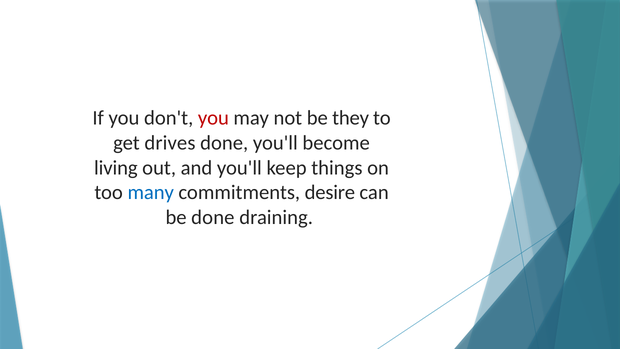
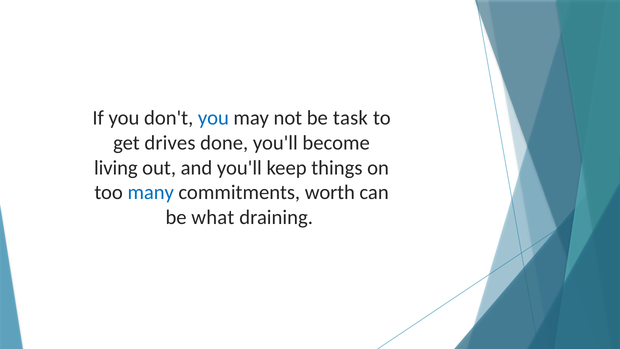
you colour: red -> blue (213, 118)
they: they -> task (350, 118)
desire: desire -> worth (330, 192)
be done: done -> what (213, 217)
